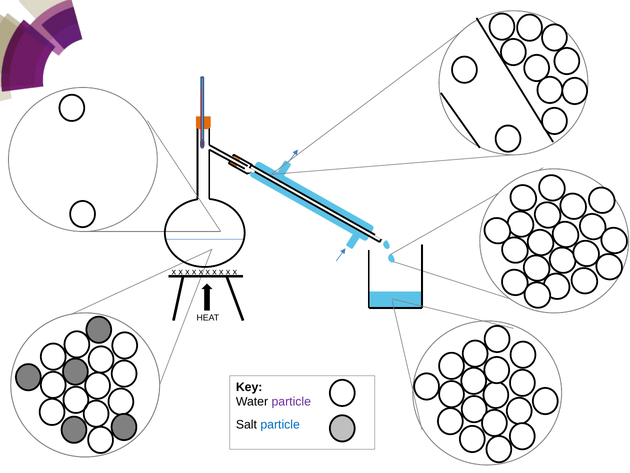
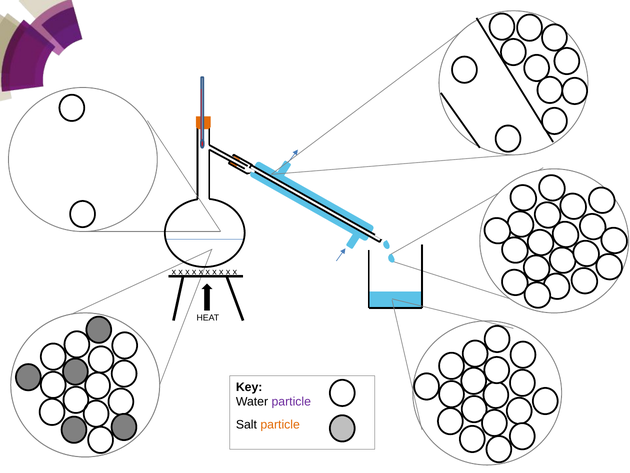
particle colour: blue -> orange (280, 424)
